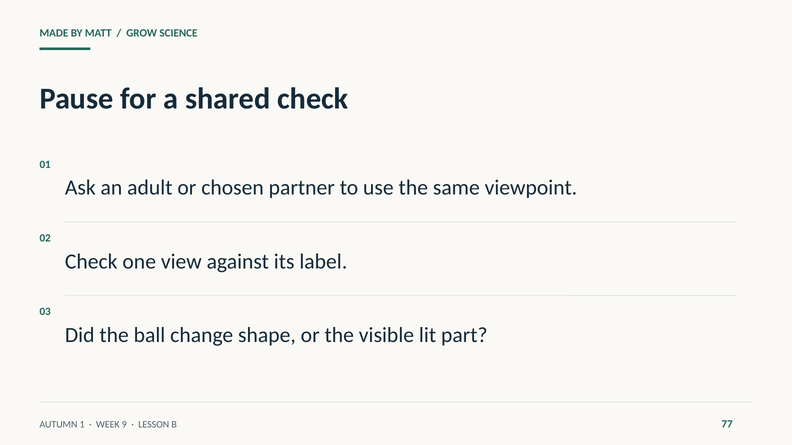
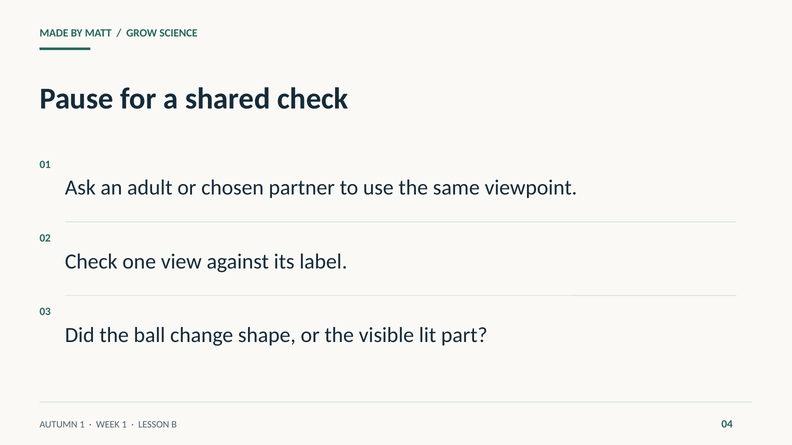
WEEK 9: 9 -> 1 (124, 425)
77: 77 -> 04 (727, 425)
